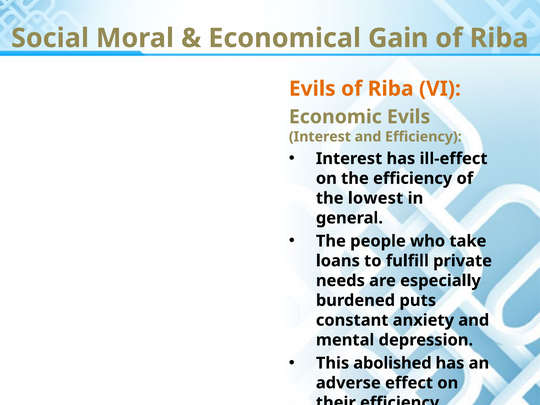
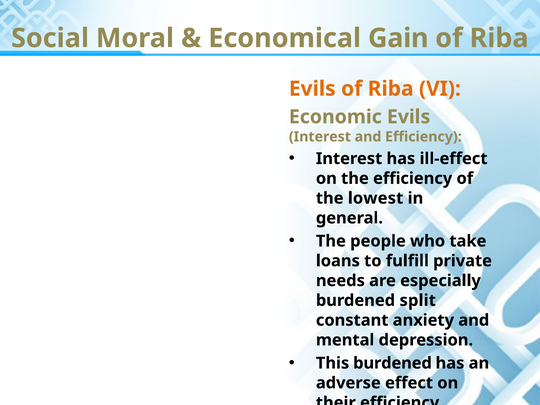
puts: puts -> split (418, 300)
This abolished: abolished -> burdened (392, 363)
